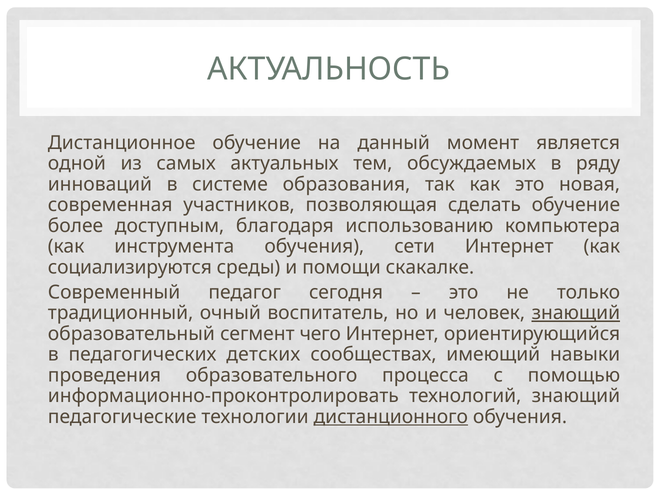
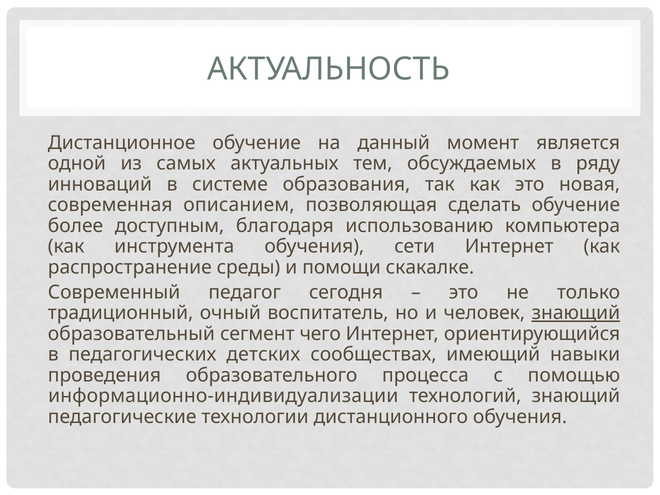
участников: участников -> описанием (239, 205)
социализируются: социализируются -> распространение (130, 267)
информационно-проконтролировать: информационно-проконтролировать -> информационно-индивидуализации (223, 396)
дистанционного underline: present -> none (391, 417)
